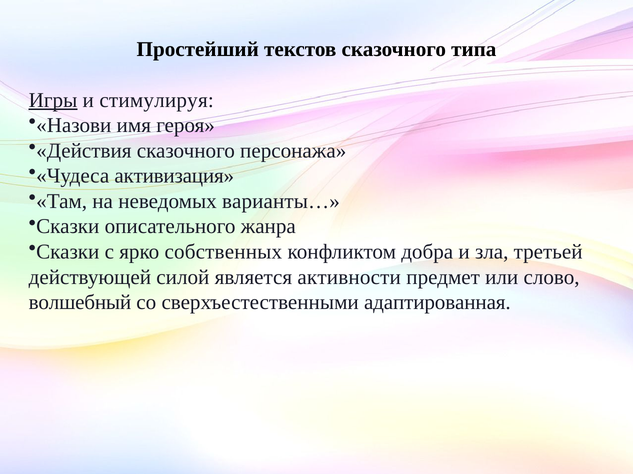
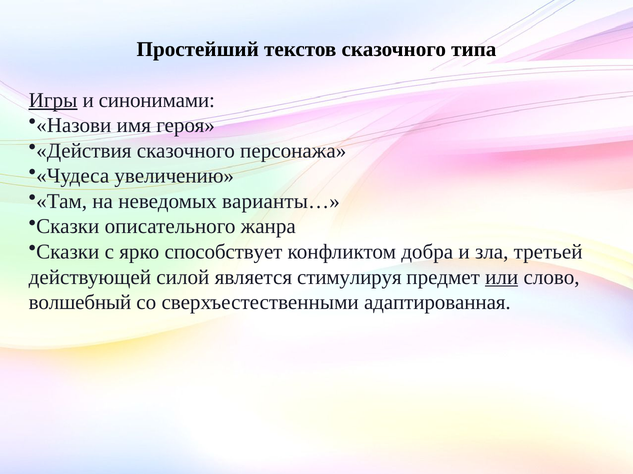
стимулируя: стимулируя -> синонимами (157, 100)
активизация: активизация -> увеличению (174, 176)
собственных: собственных -> способствует (223, 252)
активности: активности -> стимулируя (349, 277)
или underline: none -> present (502, 277)
